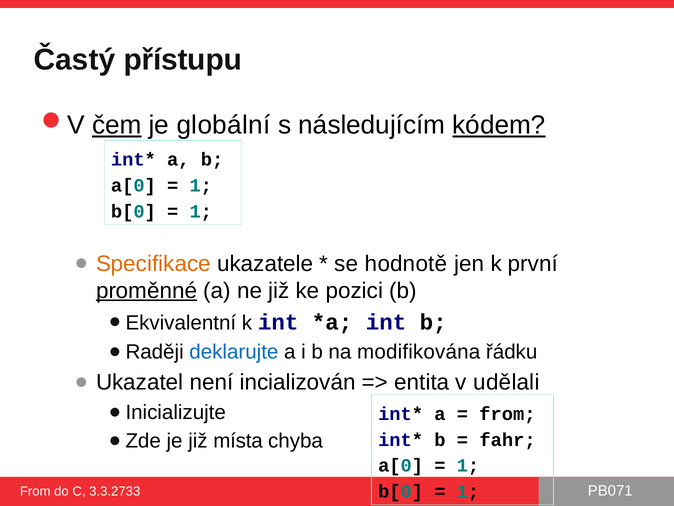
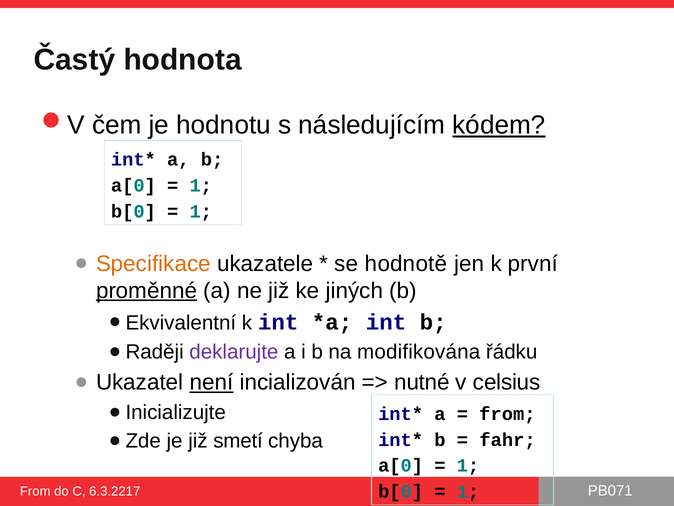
přístupu: přístupu -> hodnota (183, 60)
čem underline: present -> none (117, 125)
globální: globální -> hodnotu (224, 125)
pozici: pozici -> jiných (354, 290)
deklarujte colour: blue -> purple (234, 352)
není underline: none -> present (211, 382)
entita: entita -> nutné (422, 382)
udělali: udělali -> celsius (507, 382)
místa: místa -> smetí (238, 441)
3.3.2733: 3.3.2733 -> 6.3.2217 (115, 491)
